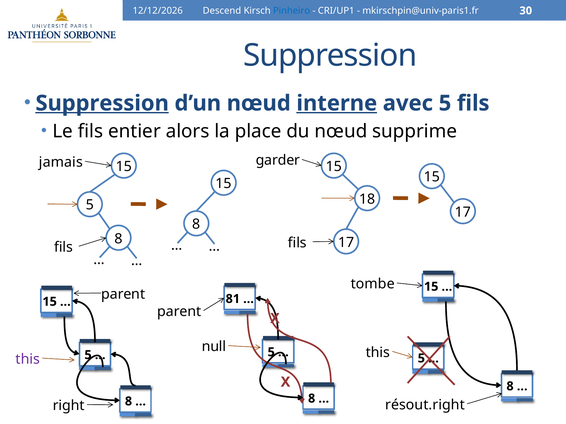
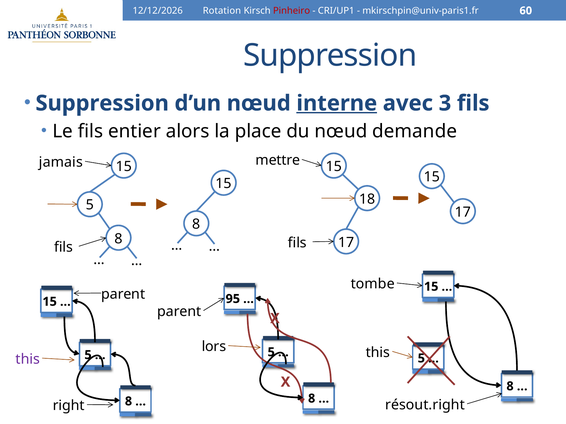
Descend: Descend -> Rotation (222, 11)
Pinheiro colour: blue -> red (292, 11)
30: 30 -> 60 (526, 11)
Suppression underline: present -> none (102, 103)
avec 5: 5 -> 3 (445, 103)
supprime: supprime -> demande (415, 131)
garder: garder -> mettre (278, 160)
81: 81 -> 95 (233, 299)
null: null -> lors (214, 347)
